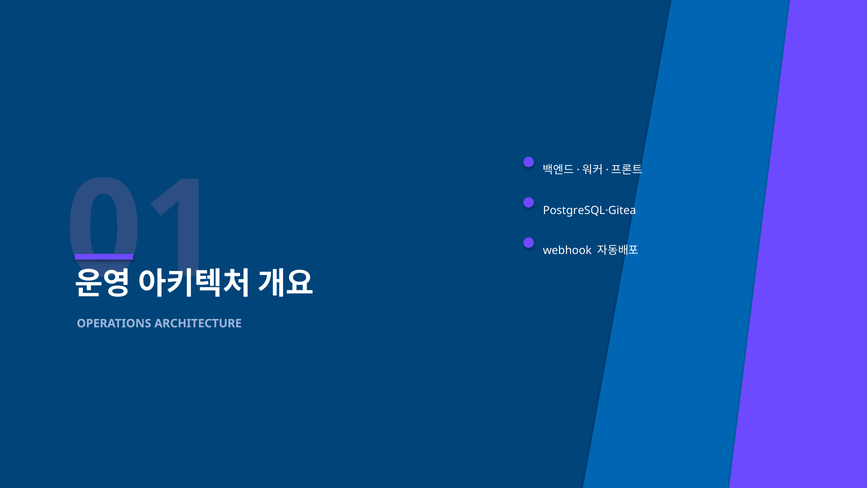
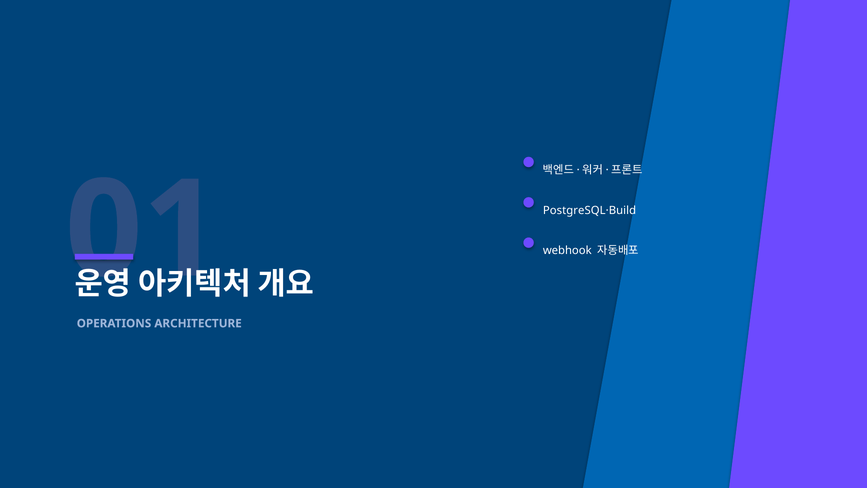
PostgreSQL·Gitea: PostgreSQL·Gitea -> PostgreSQL·Build (590, 210)
